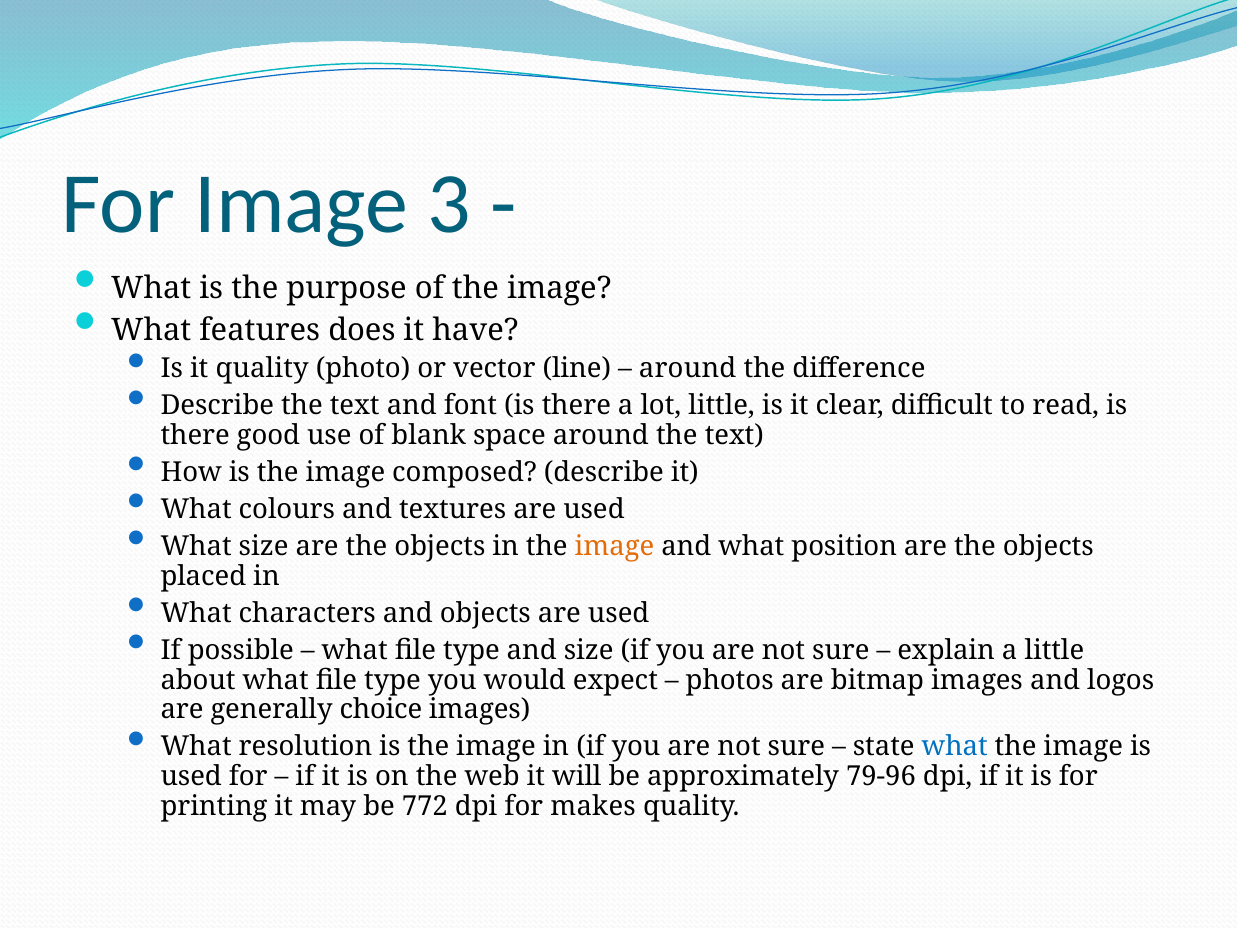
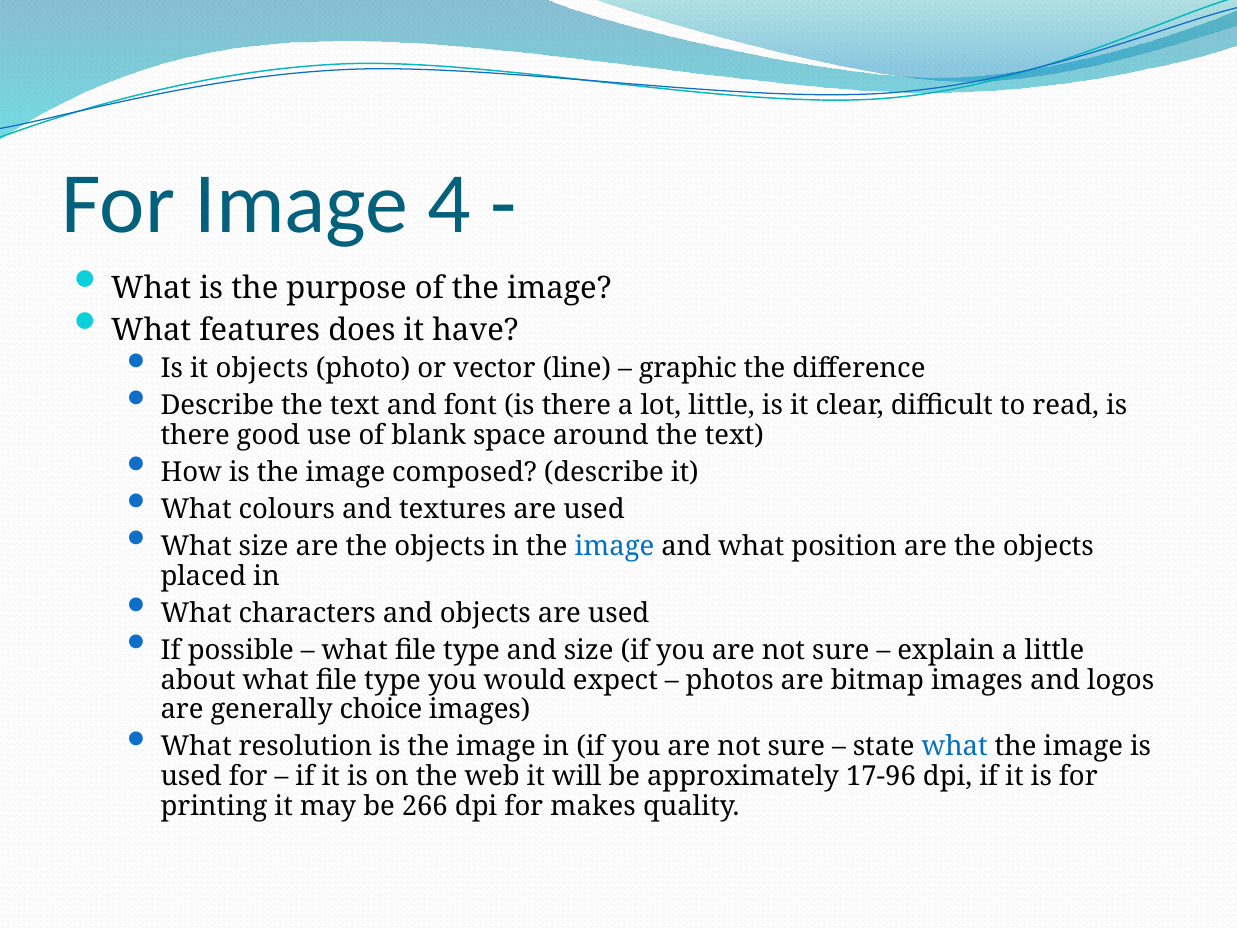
3: 3 -> 4 (450, 204)
it quality: quality -> objects (262, 369)
around: around -> graphic (688, 369)
image colour: orange -> blue (614, 546)
79-96: 79-96 -> 17-96 (881, 776)
772: 772 -> 266 (425, 806)
